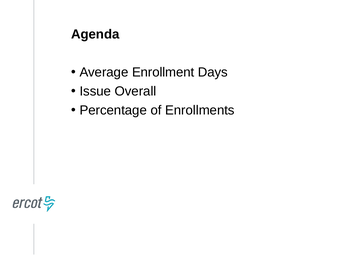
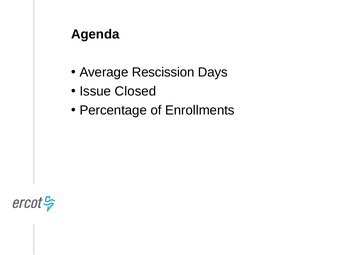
Enrollment: Enrollment -> Rescission (163, 72)
Overall: Overall -> Closed (135, 91)
